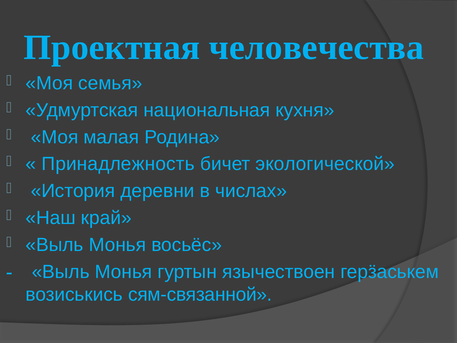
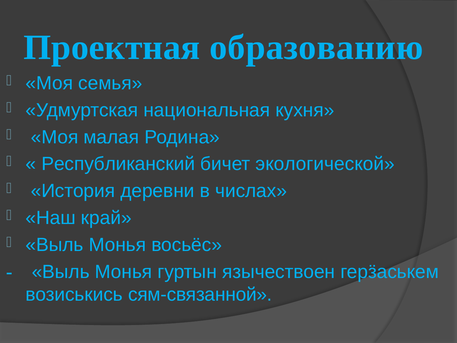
человечества: человечества -> образованию (316, 47)
Принадлежность: Принадлежность -> Республиканский (118, 164)
